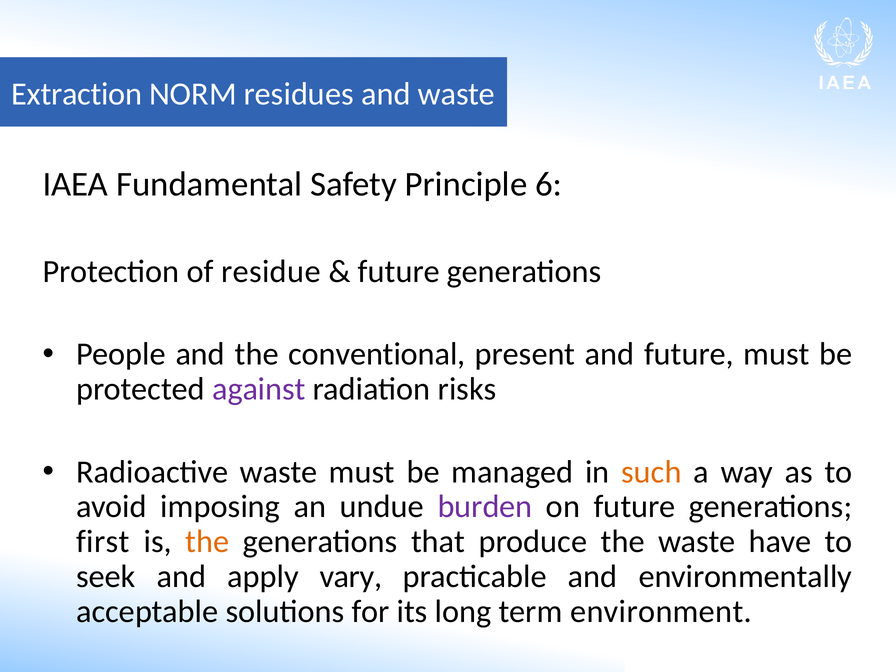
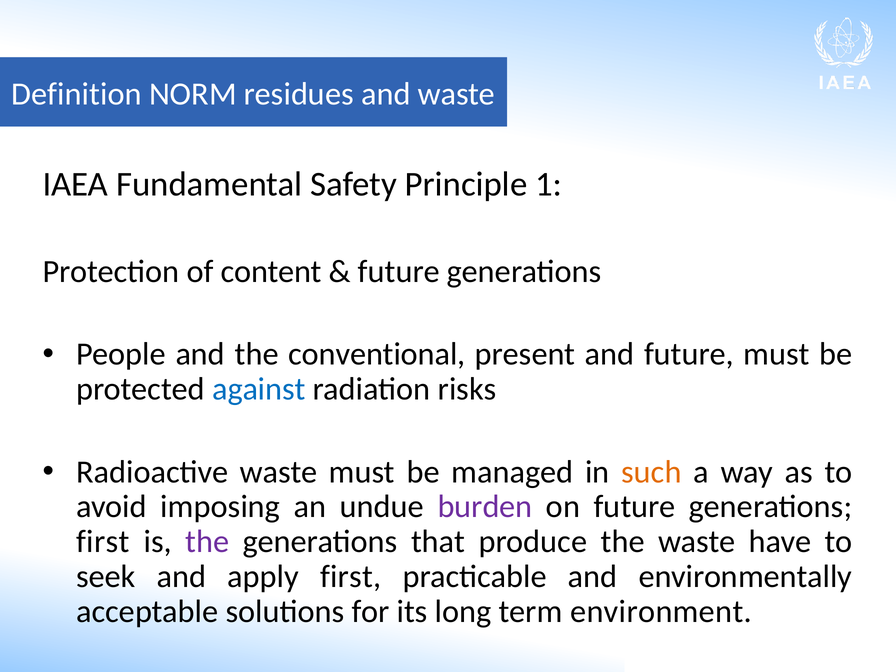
Extraction: Extraction -> Definition (77, 94)
6: 6 -> 1 (549, 184)
residue: residue -> content (271, 271)
against colour: purple -> blue (259, 389)
the colour: orange -> purple (207, 542)
apply vary: vary -> first (351, 577)
